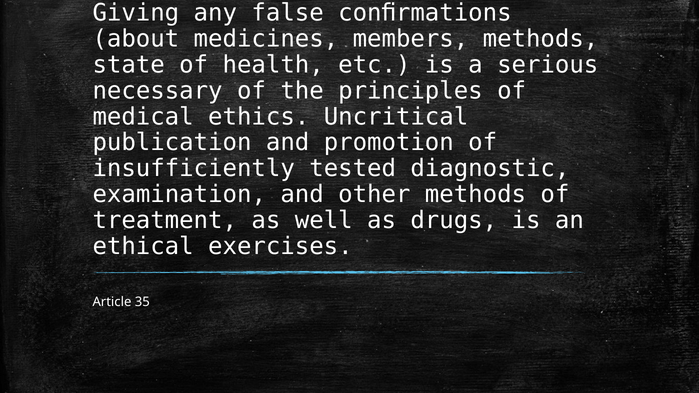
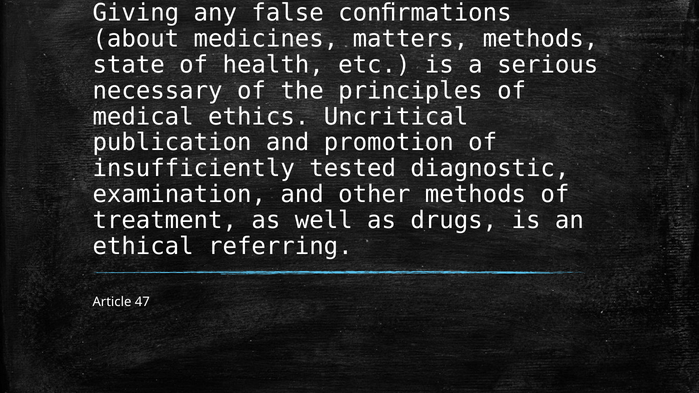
members: members -> matters (410, 39)
exercises: exercises -> referring (280, 246)
35: 35 -> 47 (142, 302)
